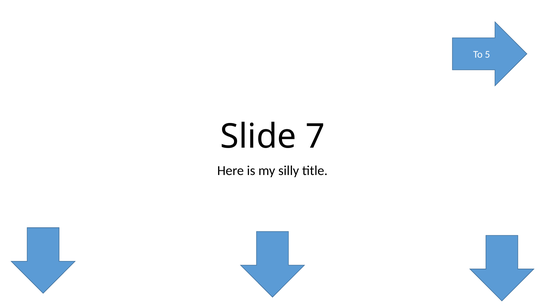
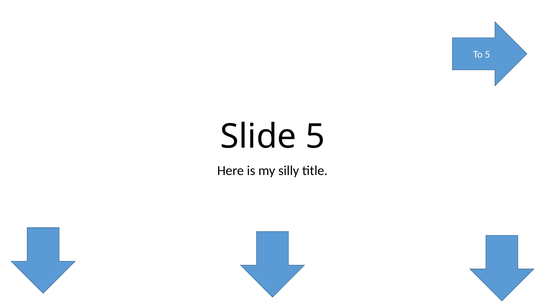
Slide 7: 7 -> 5 (315, 136)
